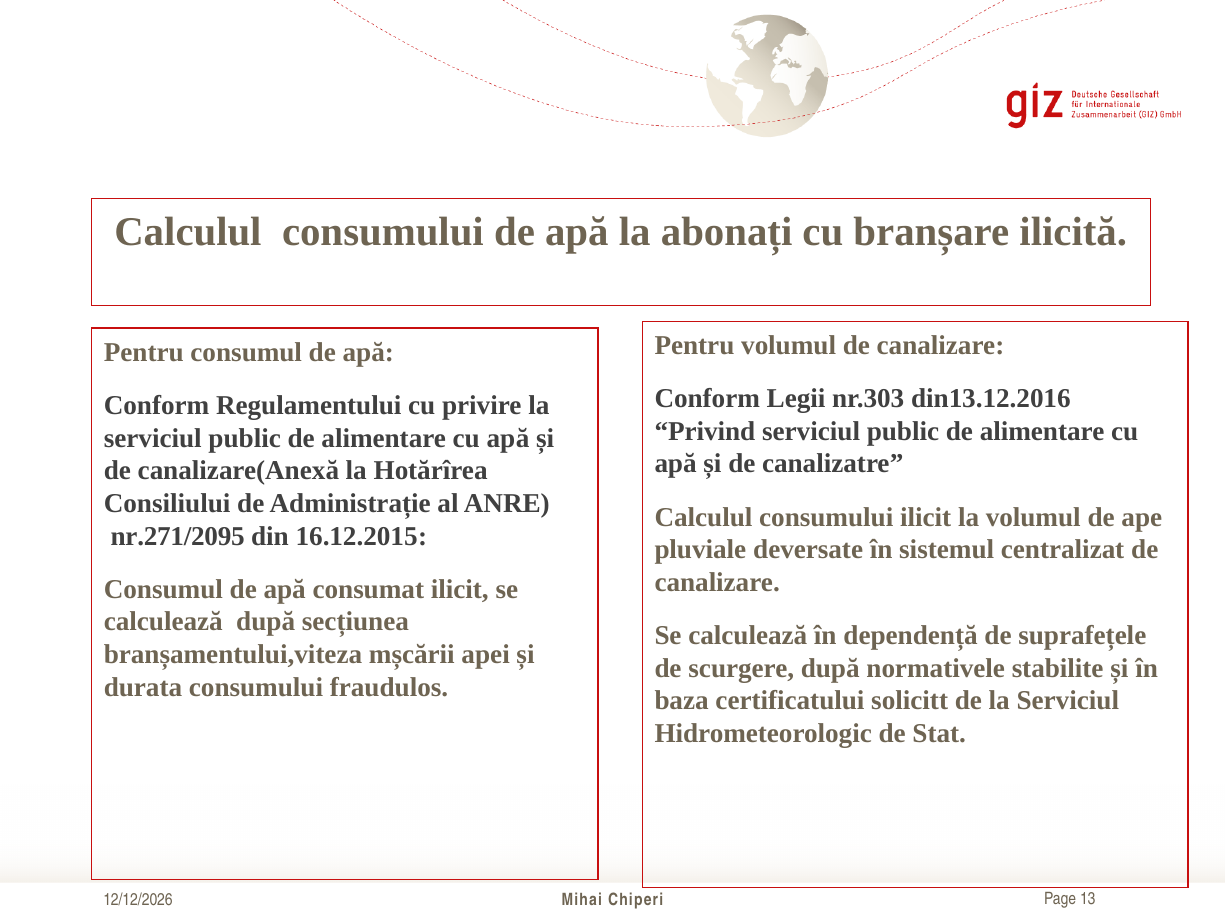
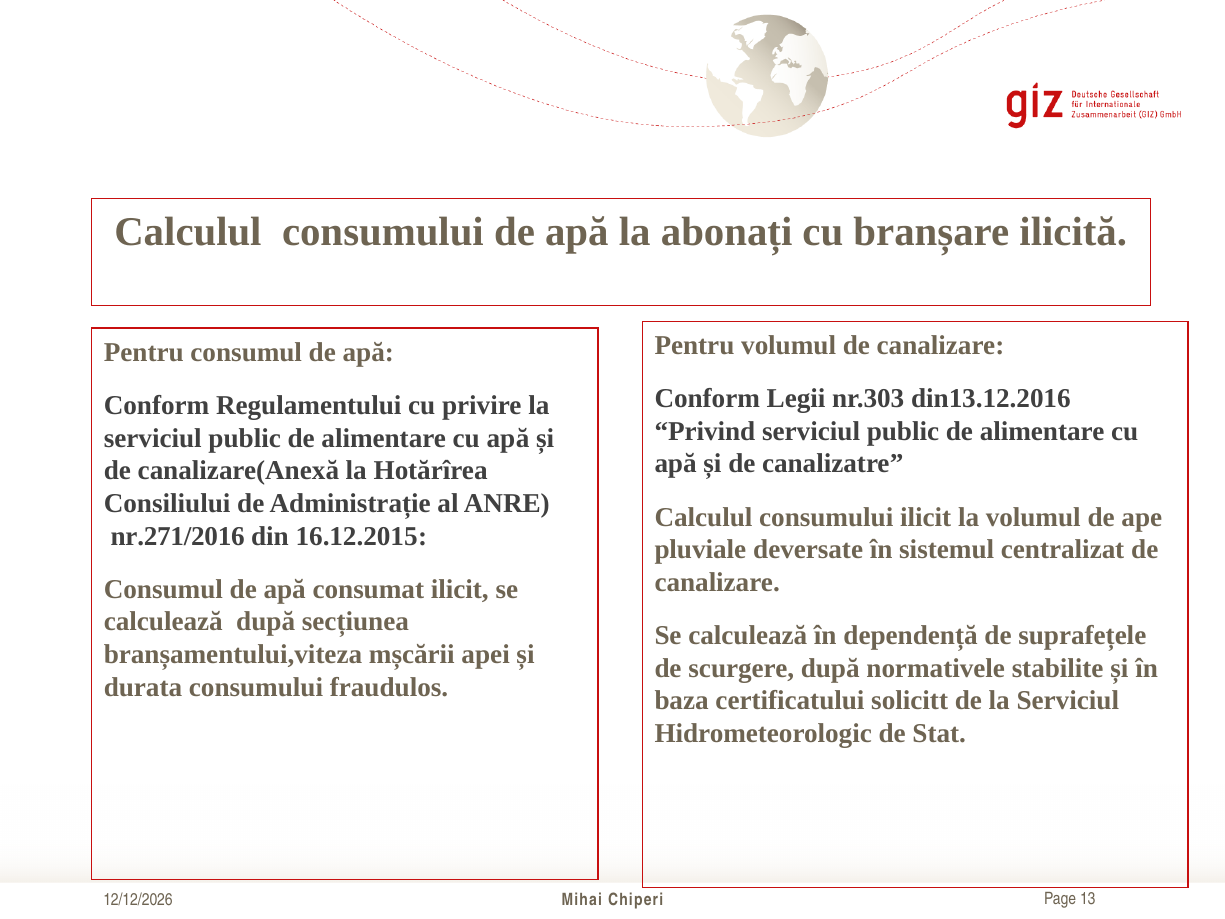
nr.271/2095: nr.271/2095 -> nr.271/2016 (178, 536)
